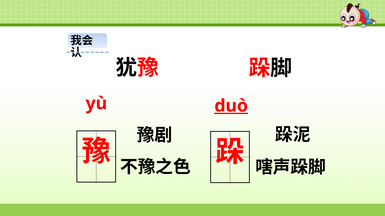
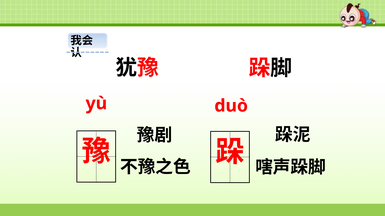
duò underline: present -> none (231, 106)
